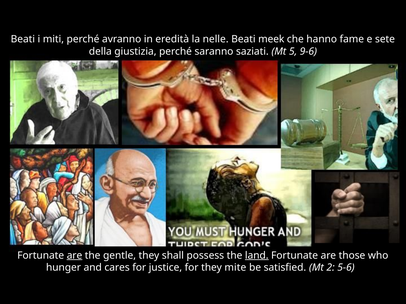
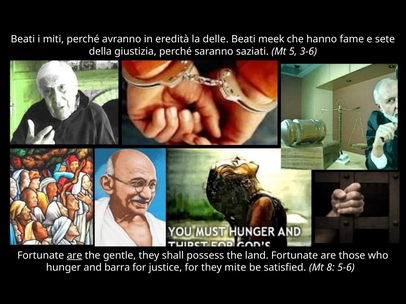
nelle: nelle -> delle (216, 39)
9-6: 9-6 -> 3-6 (308, 51)
land underline: present -> none (257, 256)
cares: cares -> barra (117, 268)
2: 2 -> 8 (331, 268)
